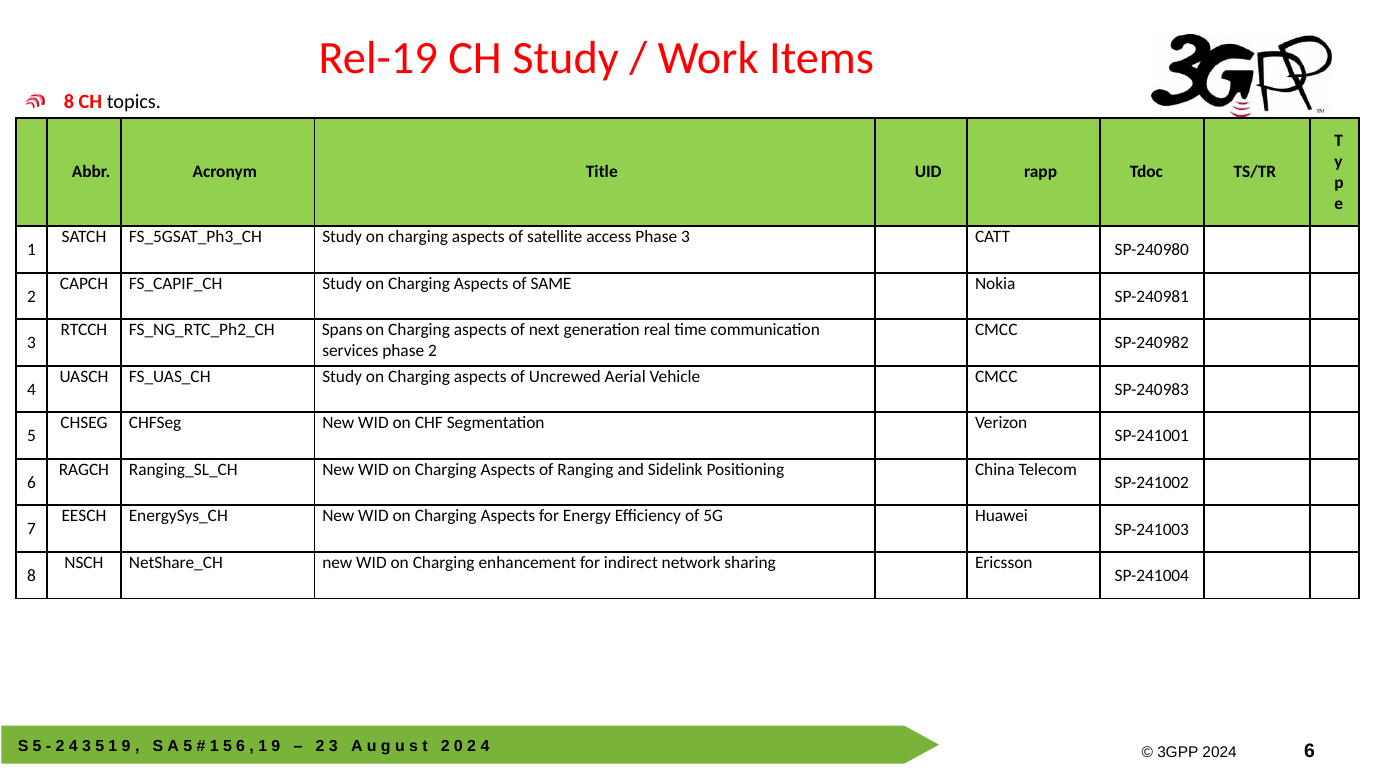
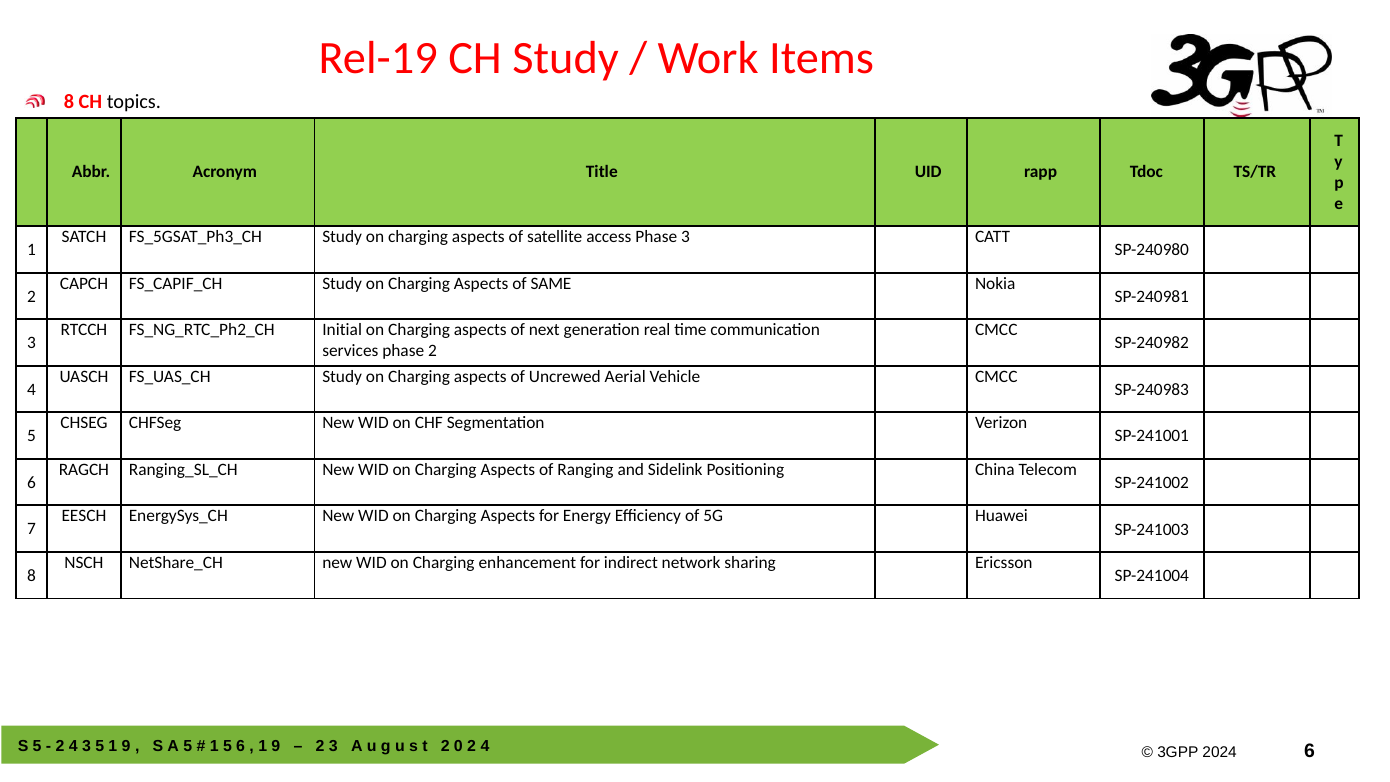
Spans: Spans -> Initial (342, 330)
